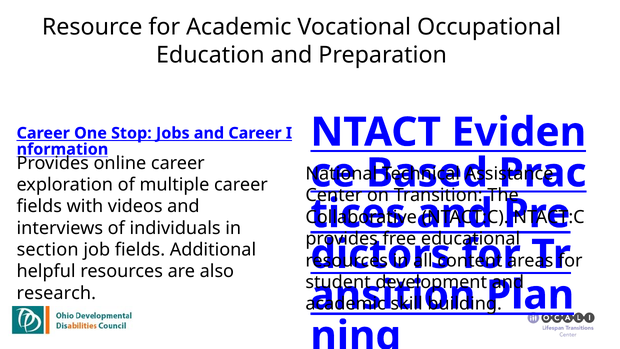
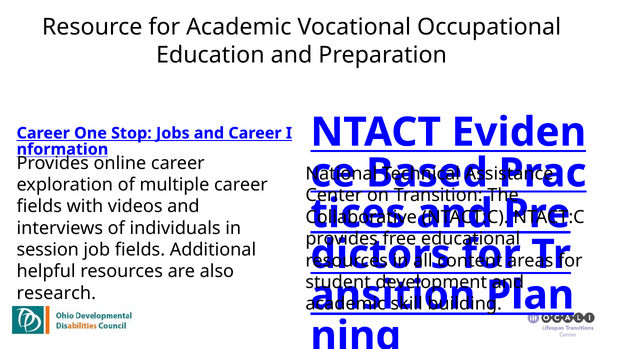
section: section -> session (48, 250)
